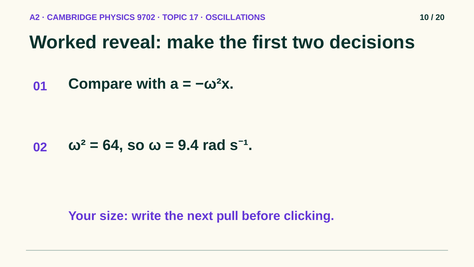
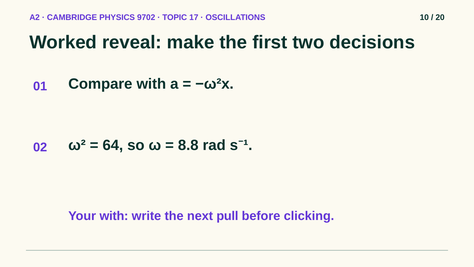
9.4: 9.4 -> 8.8 (188, 145)
Your size: size -> with (114, 216)
